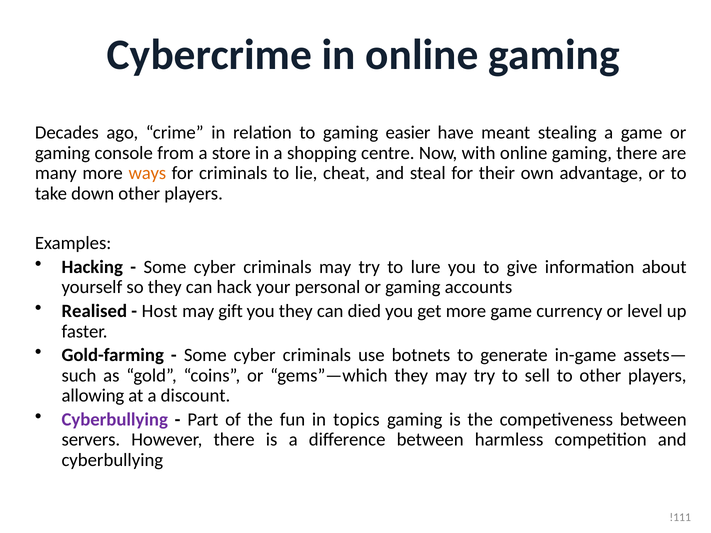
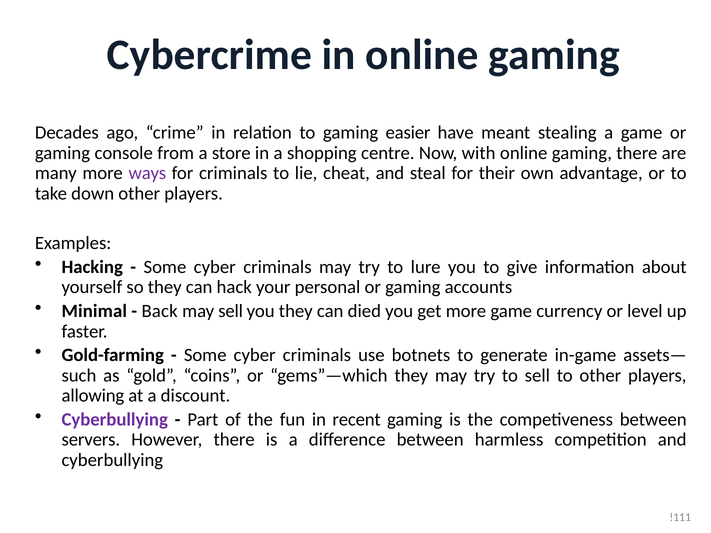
ways colour: orange -> purple (147, 173)
Realised: Realised -> Minimal (94, 311)
Host: Host -> Back (160, 311)
may gift: gift -> sell (231, 311)
topics: topics -> recent (357, 420)
